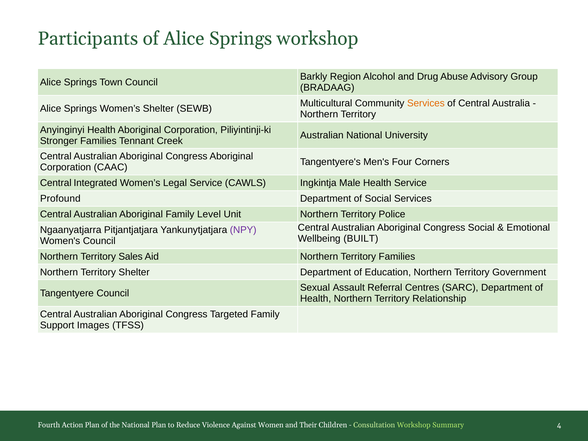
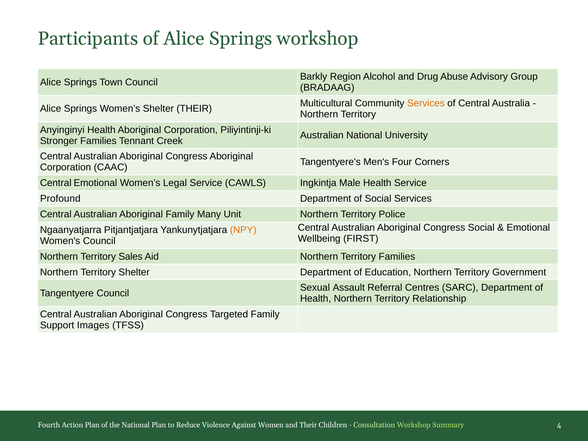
Shelter SEWB: SEWB -> THEIR (194, 109)
Central Integrated: Integrated -> Emotional (95, 183)
Level: Level -> Many (209, 214)
NPY colour: purple -> orange (243, 230)
BUILT: BUILT -> FIRST (361, 239)
